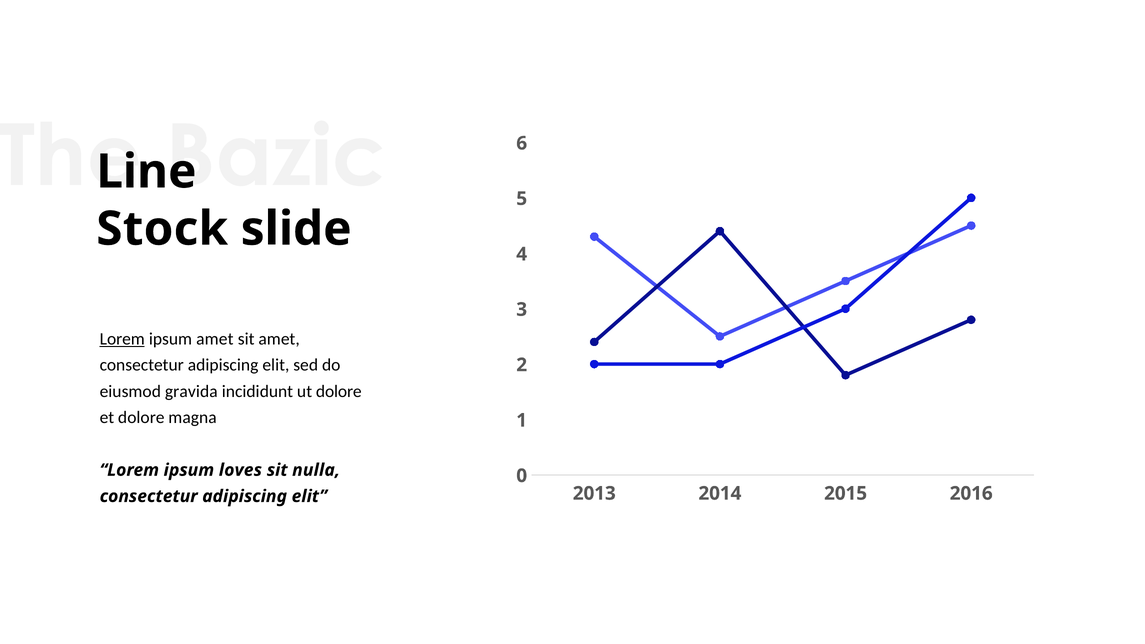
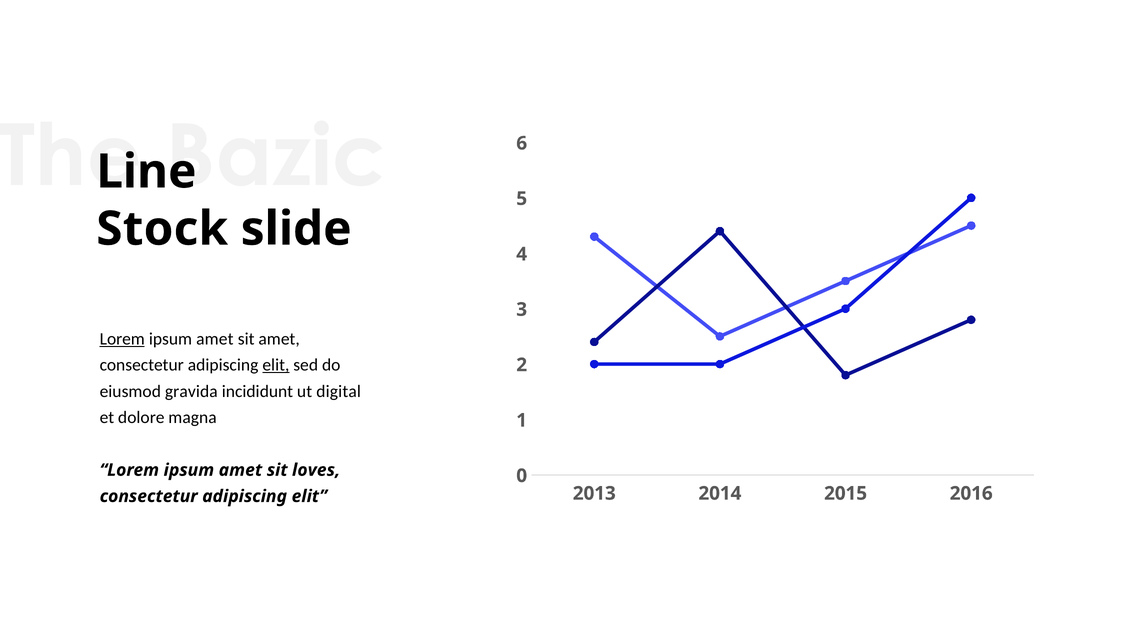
elit underline: none -> present (276, 365)
ut dolore: dolore -> digital (339, 391)
loves: loves -> amet (240, 470)
nulla: nulla -> loves (316, 470)
